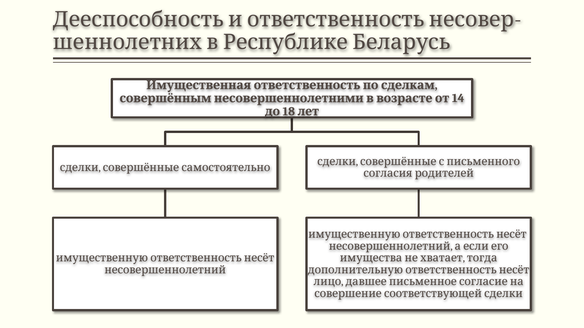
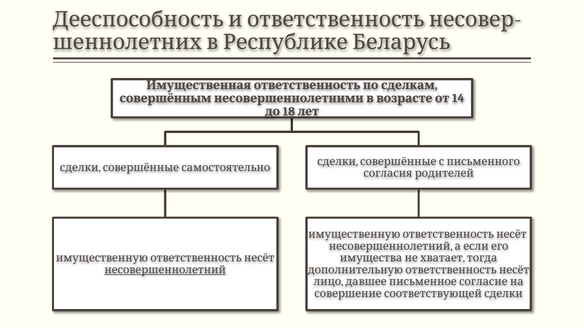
несовершеннолетний underline: none -> present (165, 270)
